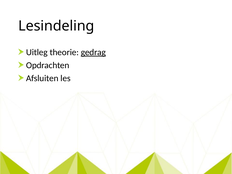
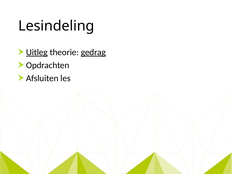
Uitleg underline: none -> present (37, 52)
